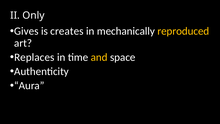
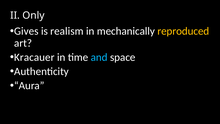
creates: creates -> realism (67, 31)
Replaces: Replaces -> Kracauer (34, 57)
and colour: yellow -> light blue (99, 57)
